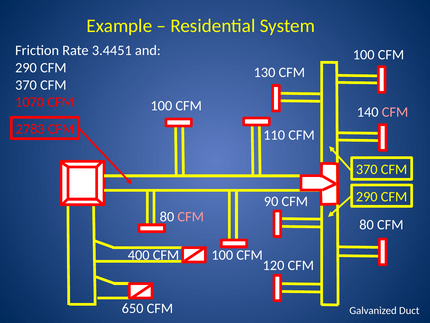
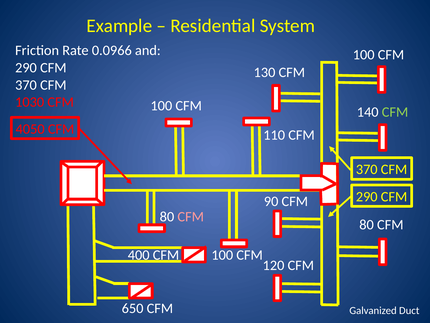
3.4451: 3.4451 -> 0.0966 (112, 50)
1070: 1070 -> 1030 (30, 102)
CFM colour: pink -> light green (395, 112)
2783: 2783 -> 4050 (30, 129)
